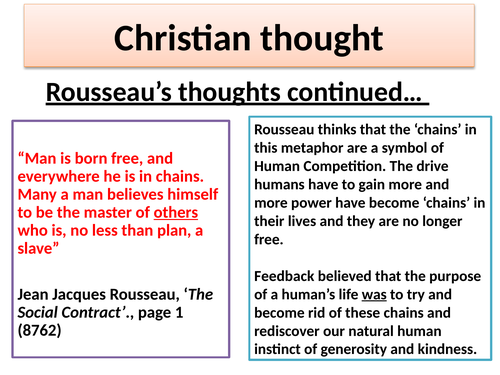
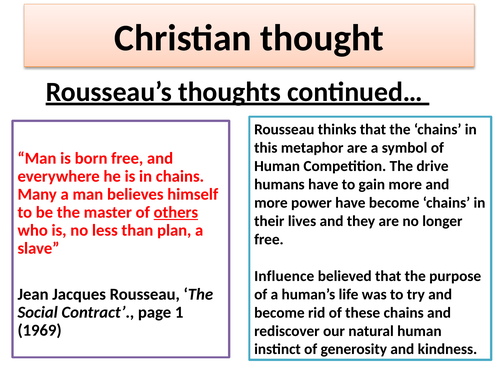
Feedback: Feedback -> Influence (284, 276)
was underline: present -> none (374, 294)
8762: 8762 -> 1969 (40, 330)
